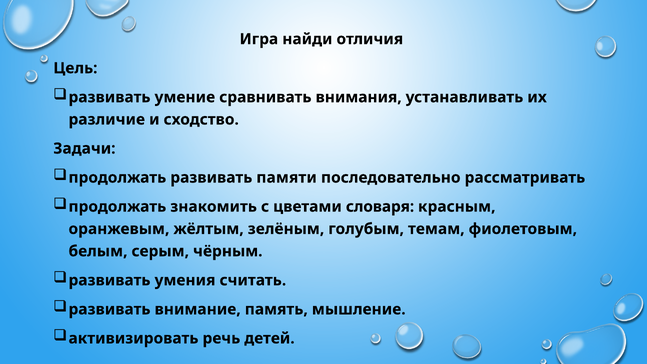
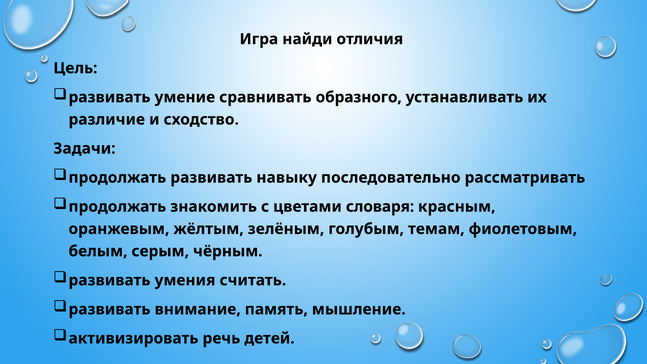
внимания: внимания -> образного (359, 97)
памяти: памяти -> навыку (287, 178)
